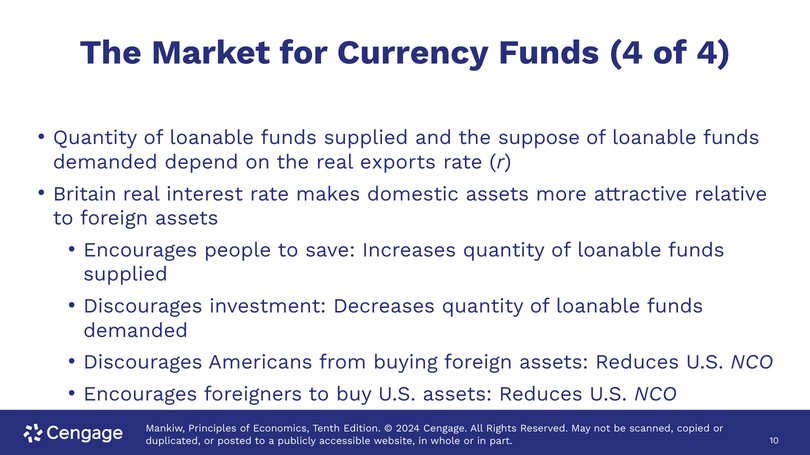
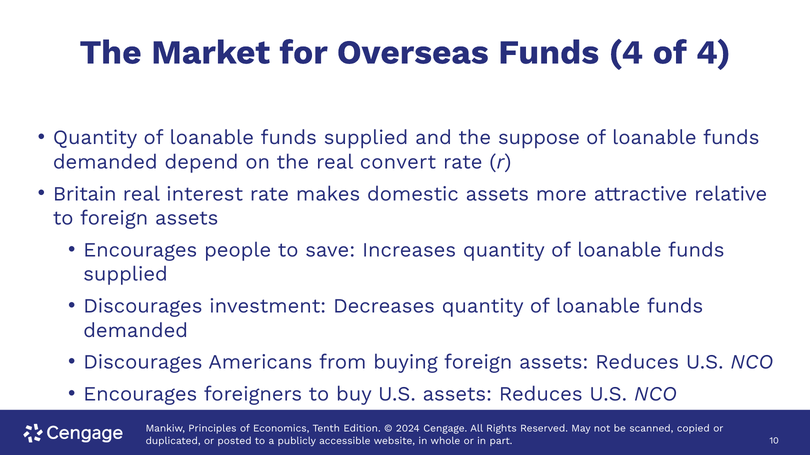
Currency: Currency -> Overseas (413, 53)
exports: exports -> convert (398, 162)
